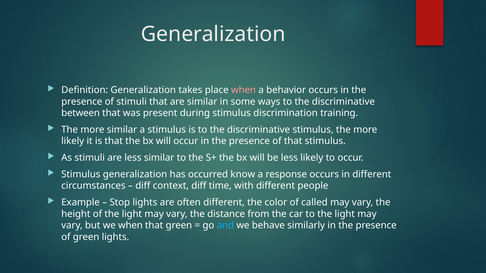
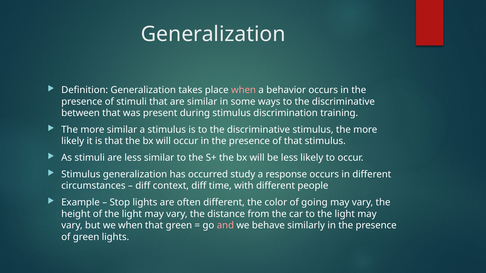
know: know -> study (243, 175)
called: called -> going (314, 203)
and colour: light blue -> pink (225, 226)
